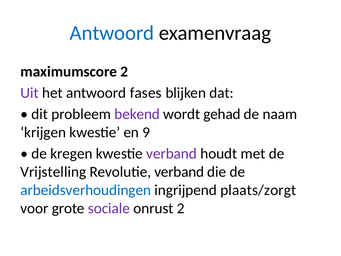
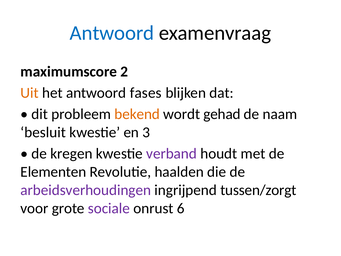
Uit colour: purple -> orange (30, 93)
bekend colour: purple -> orange (137, 114)
krijgen: krijgen -> besluit (43, 132)
9: 9 -> 3 (146, 132)
Vrijstelling: Vrijstelling -> Elementen (53, 172)
Revolutie verband: verband -> haalden (179, 172)
arbeidsverhoudingen colour: blue -> purple (86, 190)
plaats/zorgt: plaats/zorgt -> tussen/zorgt (258, 190)
onrust 2: 2 -> 6 (181, 208)
